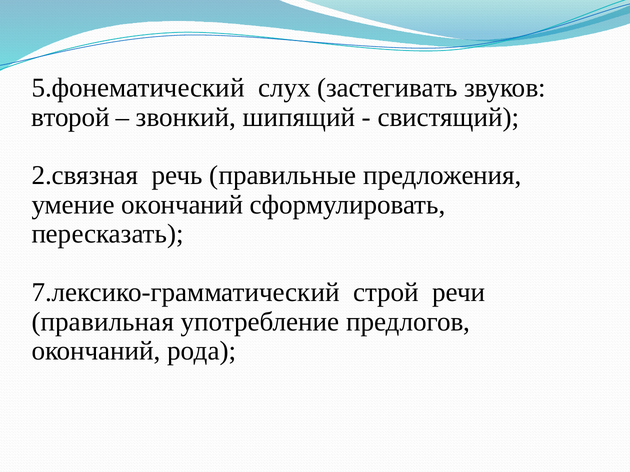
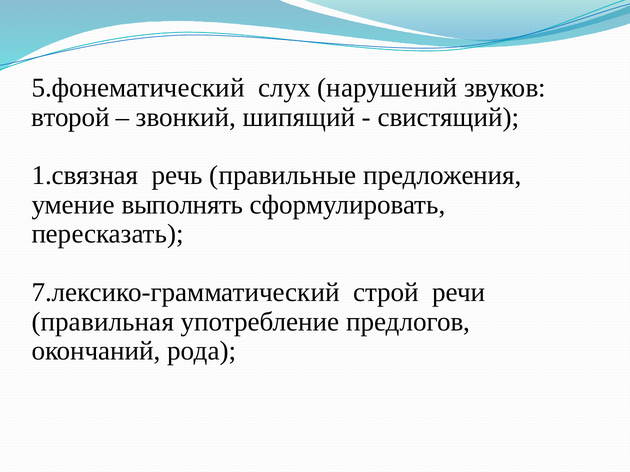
застегивать: застегивать -> нарушений (387, 88)
2.связная: 2.связная -> 1.связная (85, 176)
умение окончаний: окончаний -> выполнять (182, 205)
